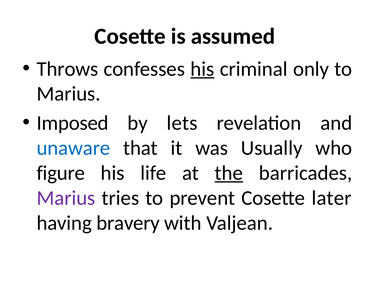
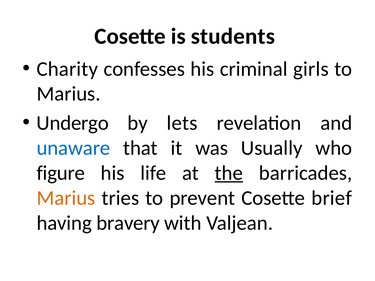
assumed: assumed -> students (233, 36)
Throws: Throws -> Charity (67, 69)
his underline: present -> none (202, 69)
only: only -> girls (311, 69)
Imposed: Imposed -> Undergo (73, 123)
Marius colour: purple -> orange (66, 198)
later: later -> brief (332, 198)
